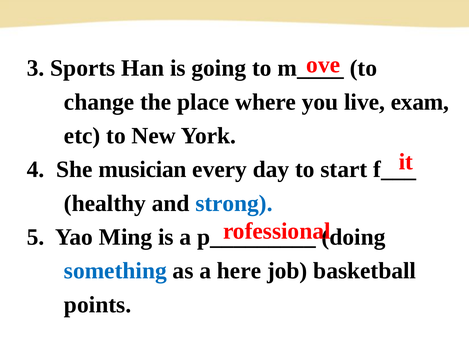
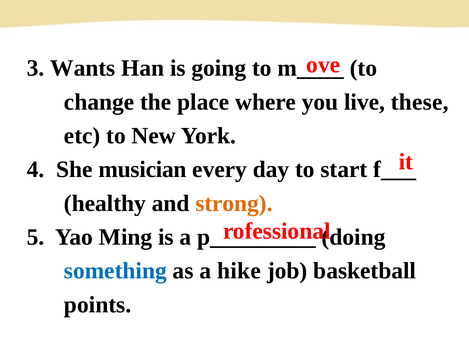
Sports: Sports -> Wants (83, 68)
exam: exam -> these (420, 102)
strong colour: blue -> orange (234, 203)
here: here -> hike (239, 271)
